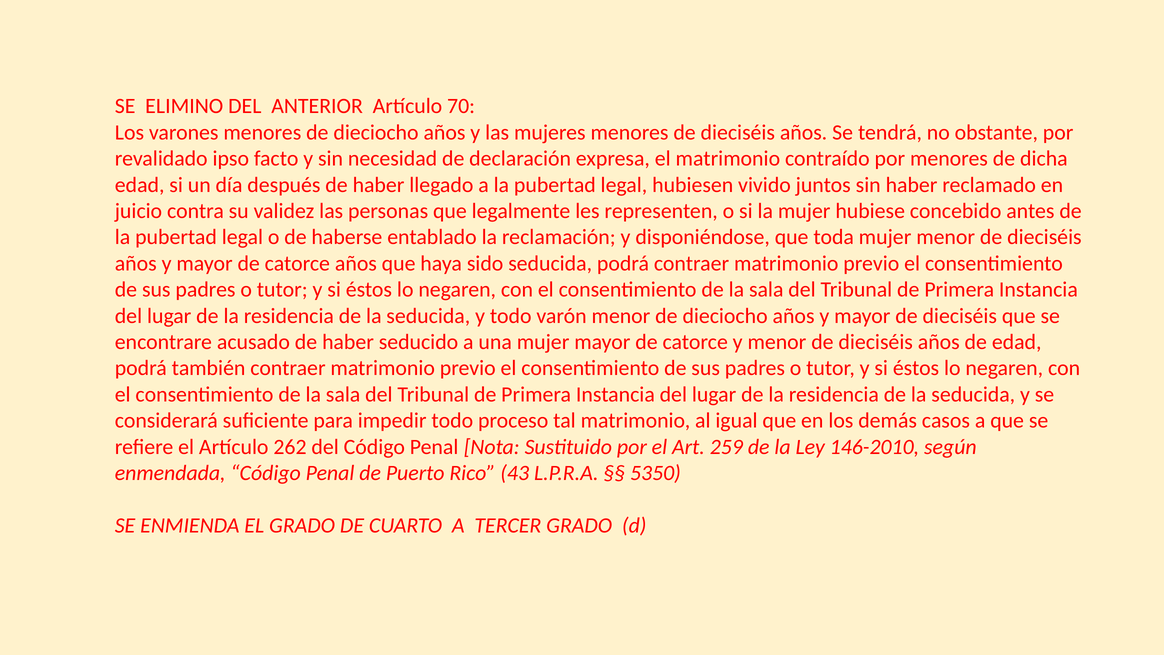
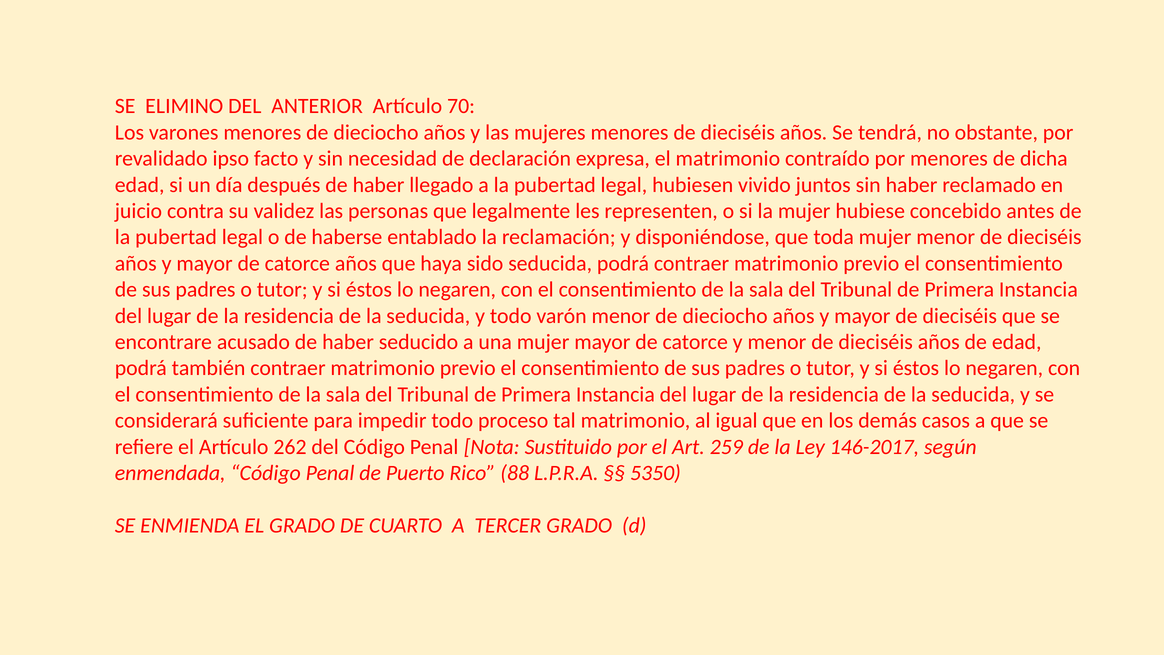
146-2010: 146-2010 -> 146-2017 (874, 447)
43: 43 -> 88 (515, 473)
